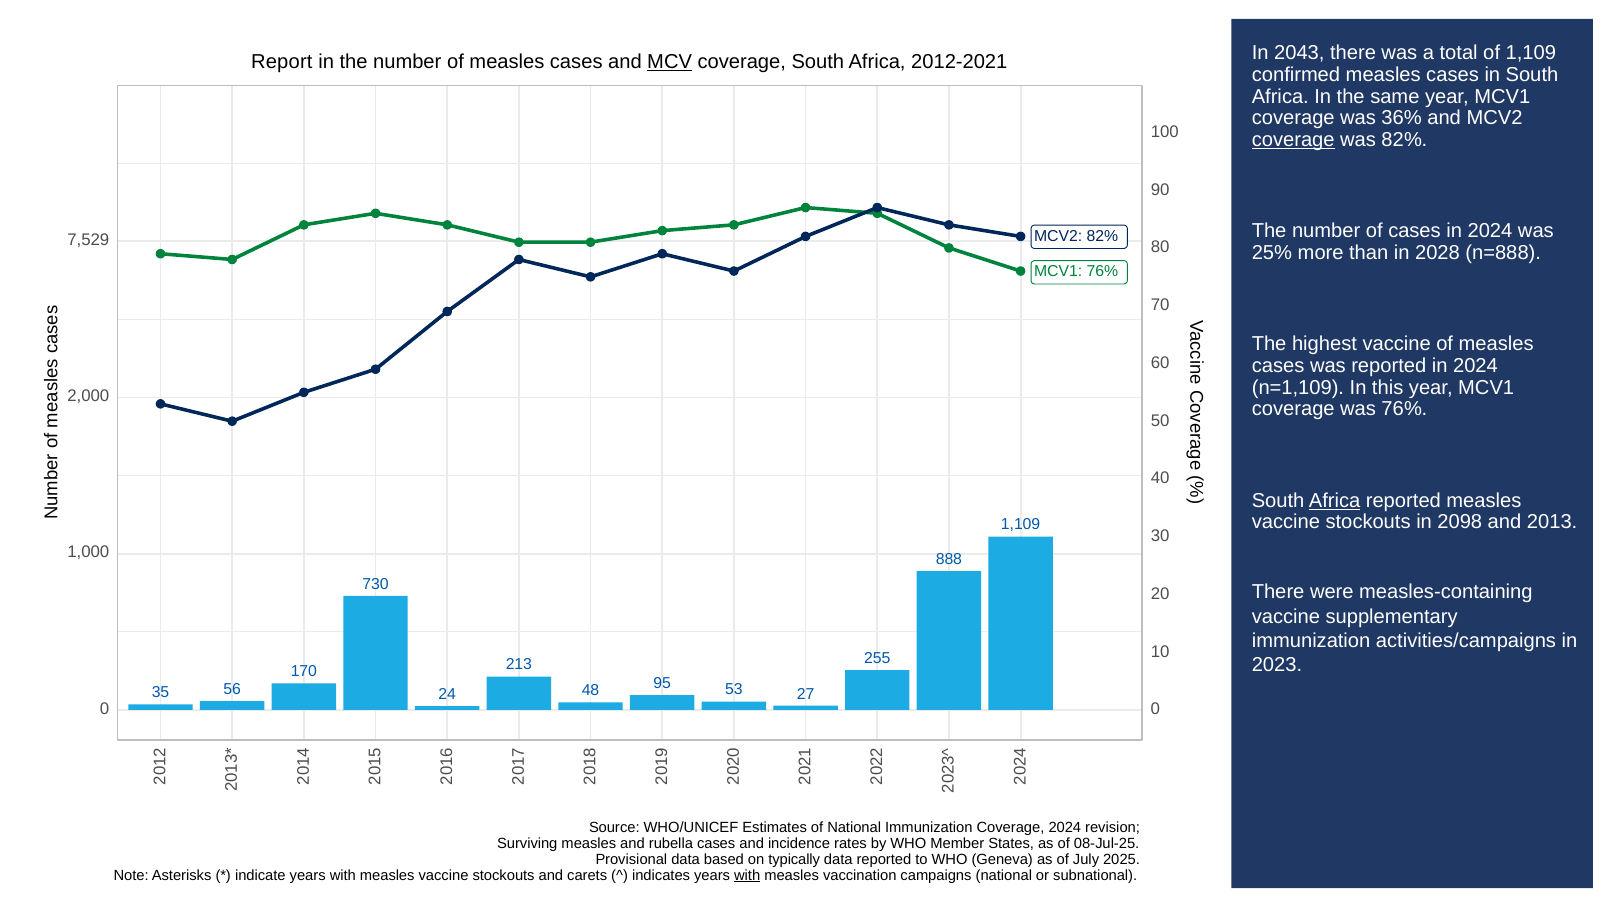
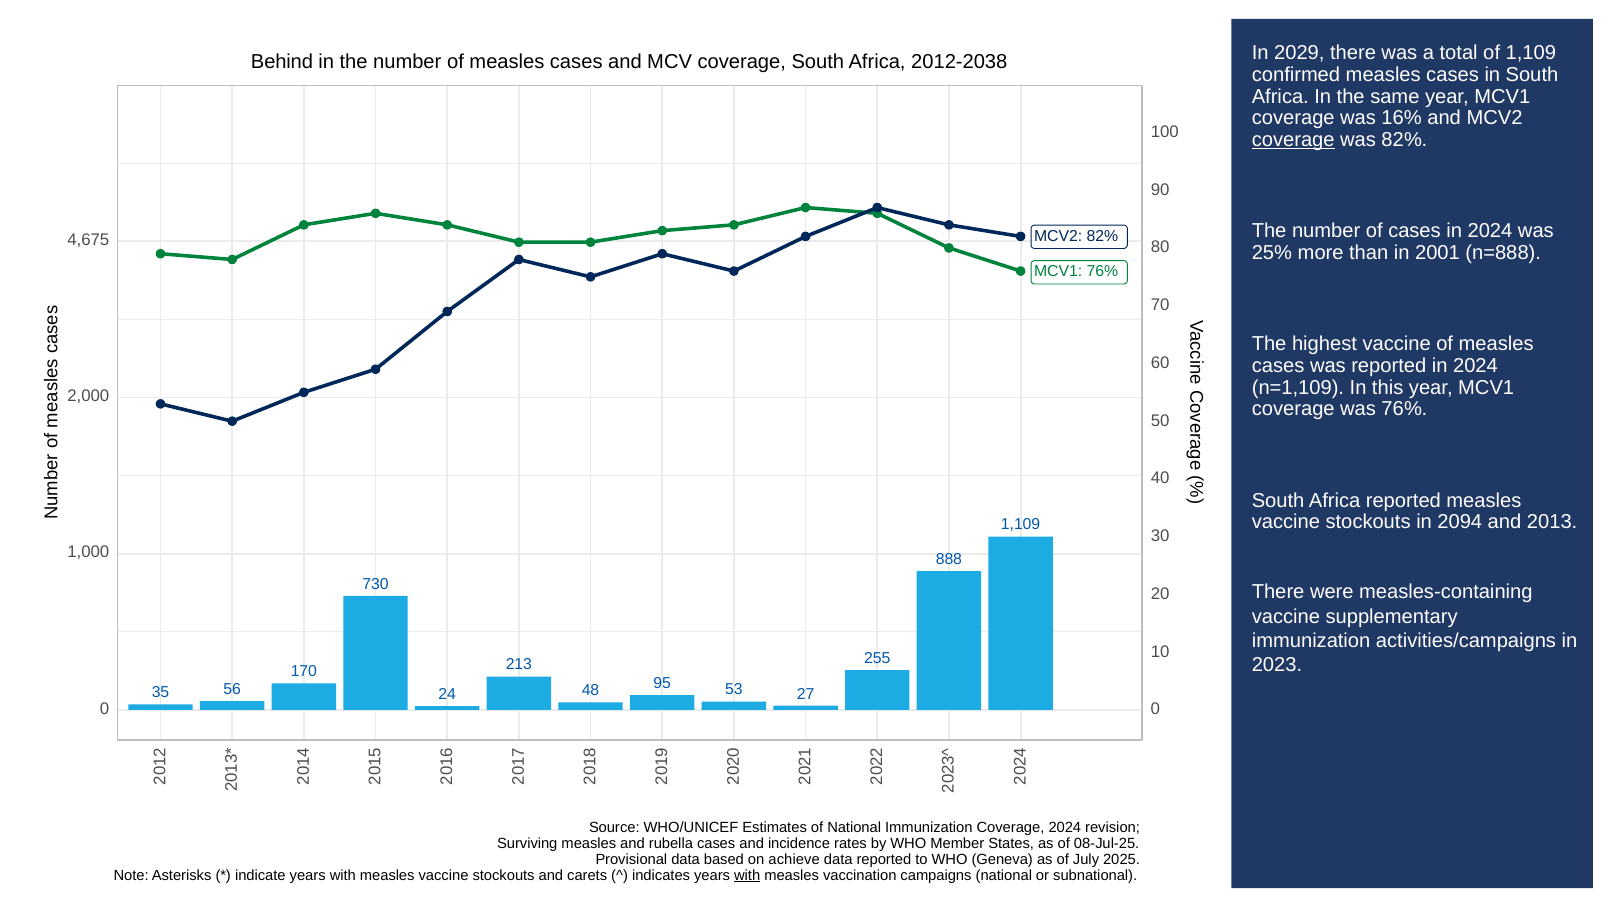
2043: 2043 -> 2029 (1299, 53)
Report: Report -> Behind (282, 62)
MCV underline: present -> none (670, 62)
2012-2021: 2012-2021 -> 2012-2038 (959, 62)
36%: 36% -> 16% (1402, 118)
7,529: 7,529 -> 4,675 (88, 240)
2028: 2028 -> 2001 (1437, 253)
Africa underline: present -> none (1335, 501)
2098: 2098 -> 2094 (1460, 522)
typically: typically -> achieve (794, 860)
